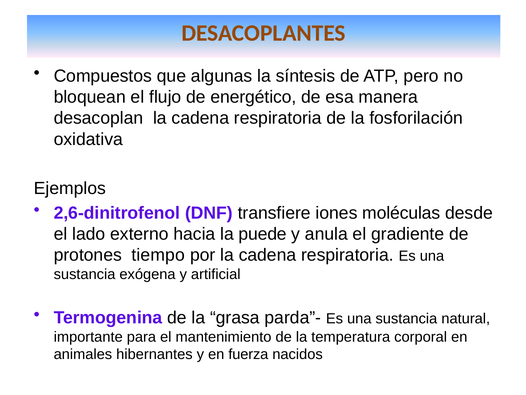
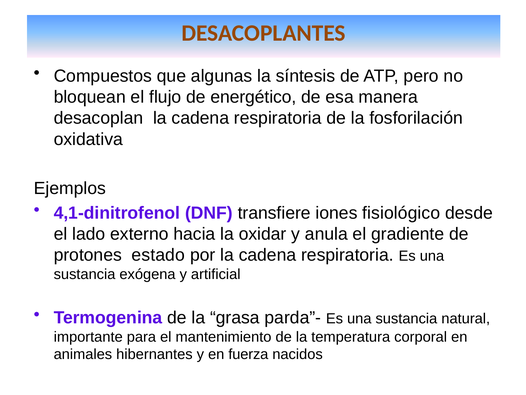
2,6-dinitrofenol: 2,6-dinitrofenol -> 4,1-dinitrofenol (117, 213)
moléculas: moléculas -> fisiológico (401, 213)
puede: puede -> oxidar (263, 234)
tiempo: tiempo -> estado (158, 255)
